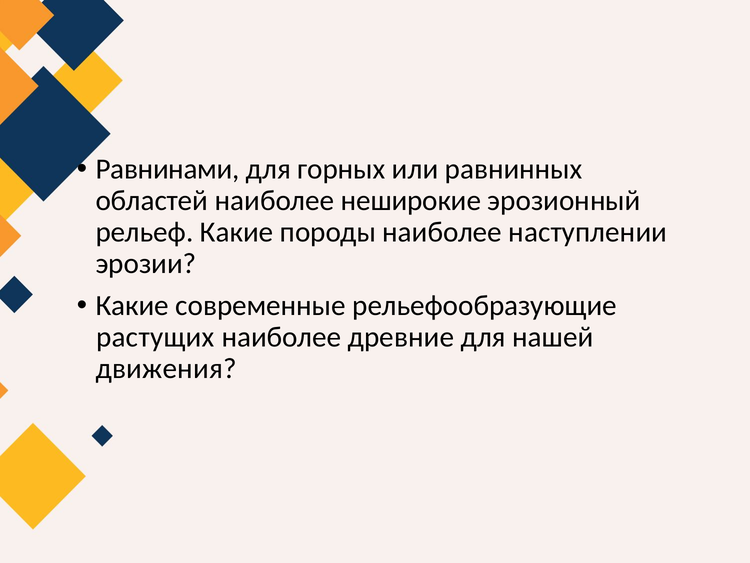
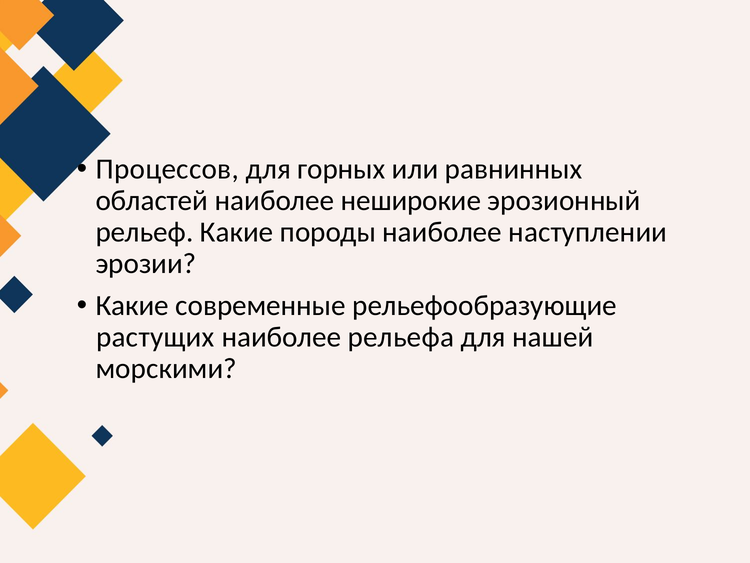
Равнинами: Равнинами -> Процессов (167, 169)
древние: древние -> рельефа (401, 337)
движения: движения -> морскими (166, 369)
